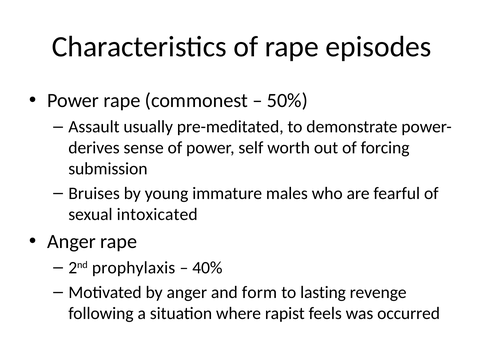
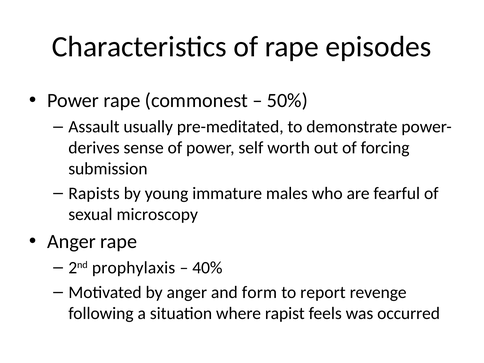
Bruises: Bruises -> Rapists (94, 193)
intoxicated: intoxicated -> microscopy (157, 214)
lasting: lasting -> report (323, 292)
